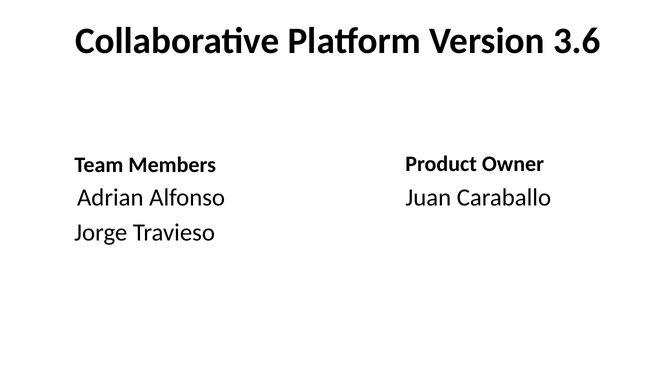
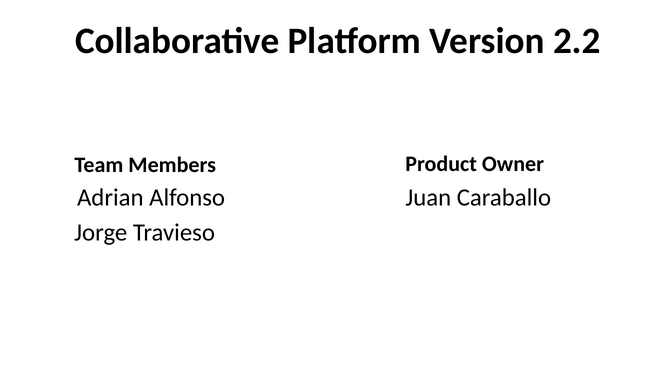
3.6: 3.6 -> 2.2 (577, 41)
